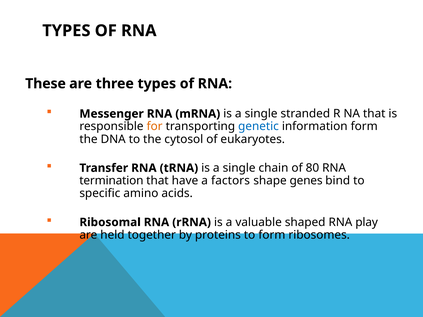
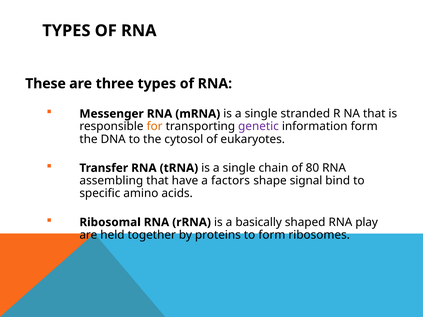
genetic colour: blue -> purple (258, 127)
termination: termination -> assembling (111, 181)
genes: genes -> signal (306, 181)
valuable: valuable -> basically (259, 222)
